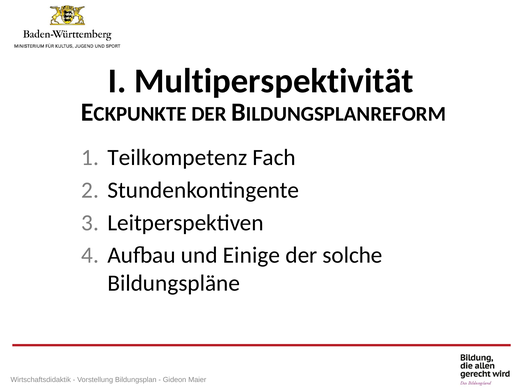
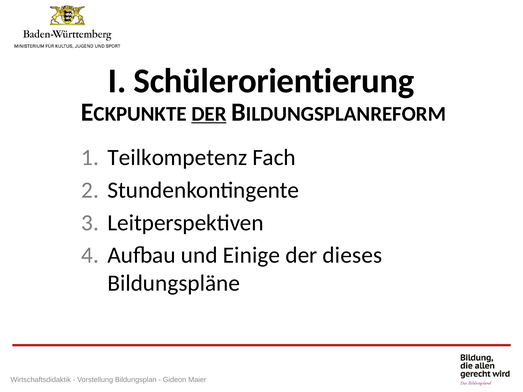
Multiperspektivität: Multiperspektivität -> Schülerorientierung (274, 81)
DER underline: none -> present (209, 114)
solche: solche -> dieses (352, 255)
